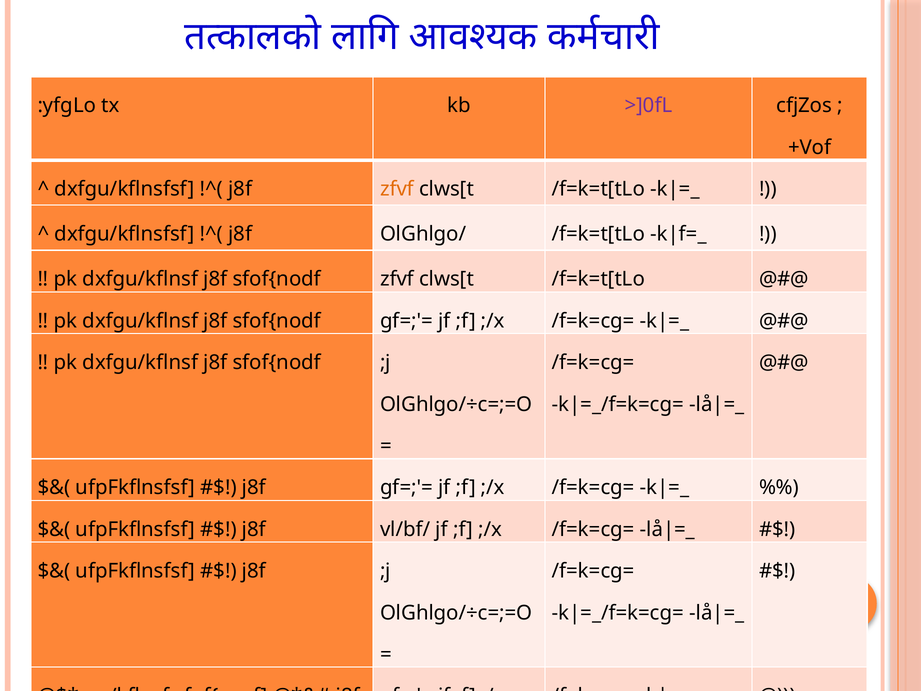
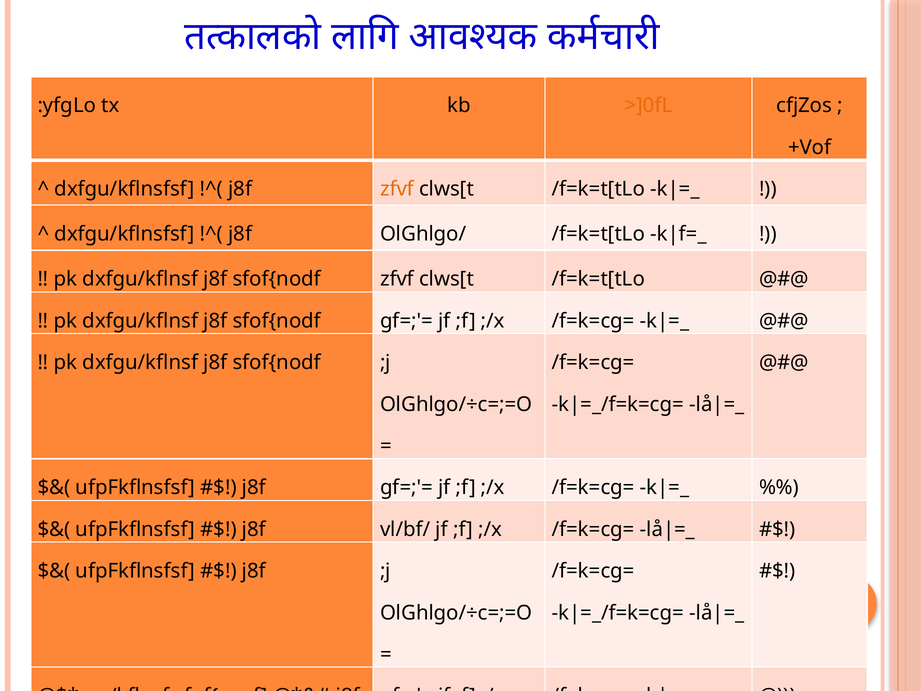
>]0fL colour: purple -> orange (648, 106)
